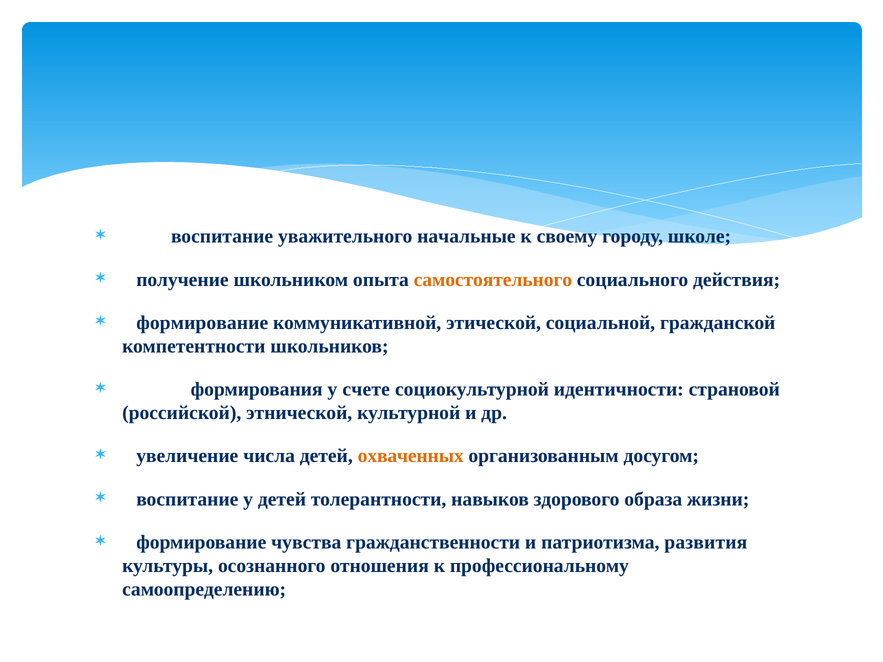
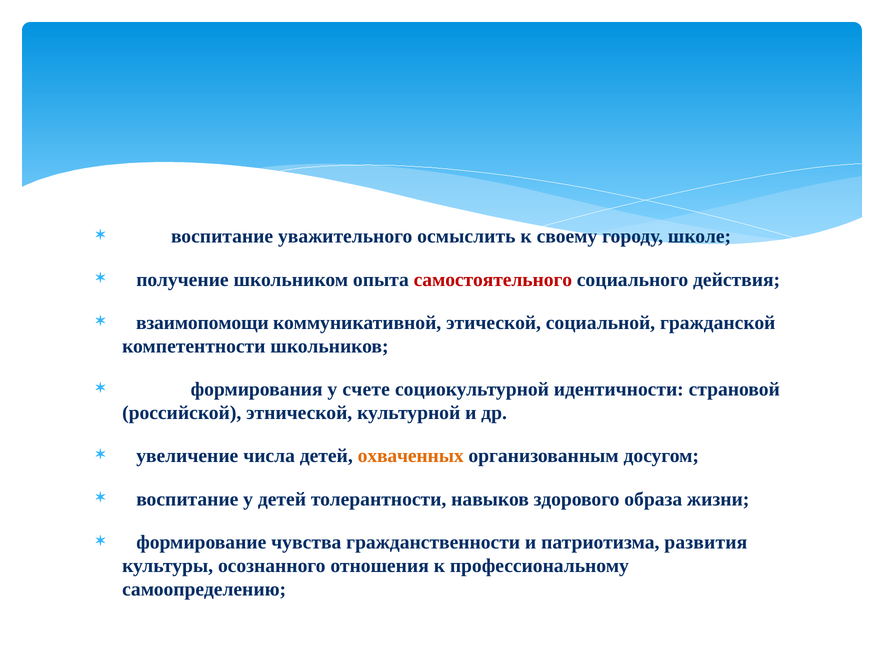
начальные: начальные -> осмыслить (466, 237)
самостоятельного colour: orange -> red (493, 280)
формирование: формирование -> взаимопомощи (202, 323)
